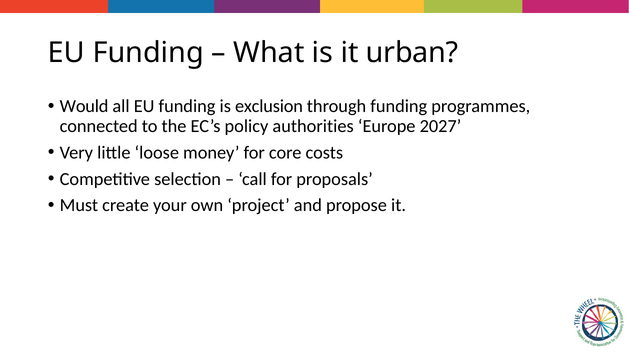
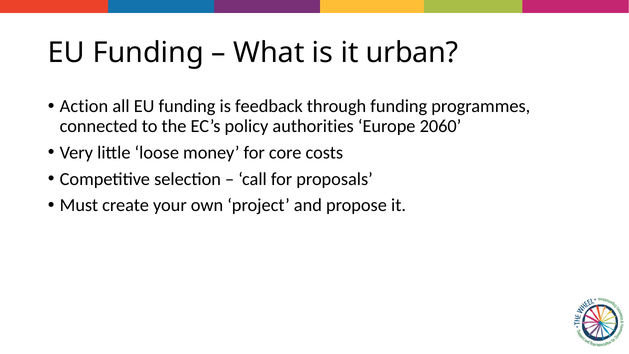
Would: Would -> Action (84, 106)
exclusion: exclusion -> feedback (269, 106)
2027: 2027 -> 2060 (440, 126)
